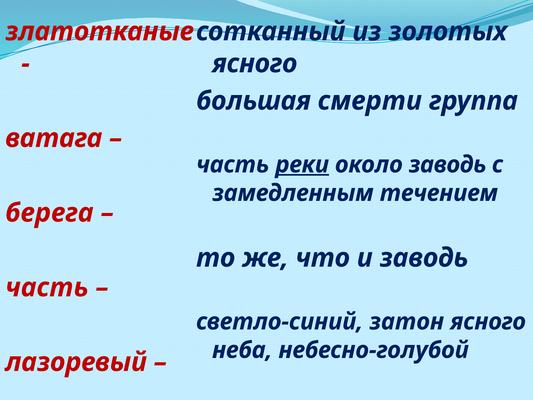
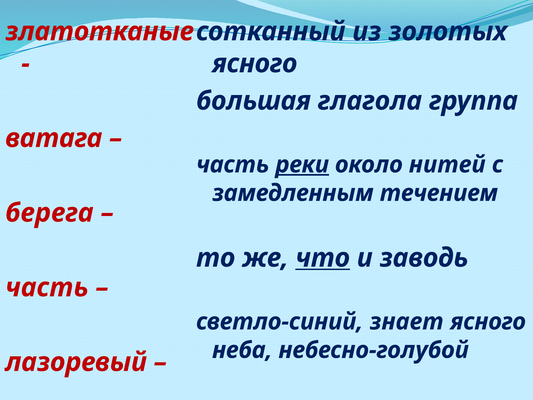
смерти: смерти -> глагола (370, 101)
около заводь: заводь -> нитей (447, 165)
что underline: none -> present (323, 258)
затон: затон -> знает (407, 321)
